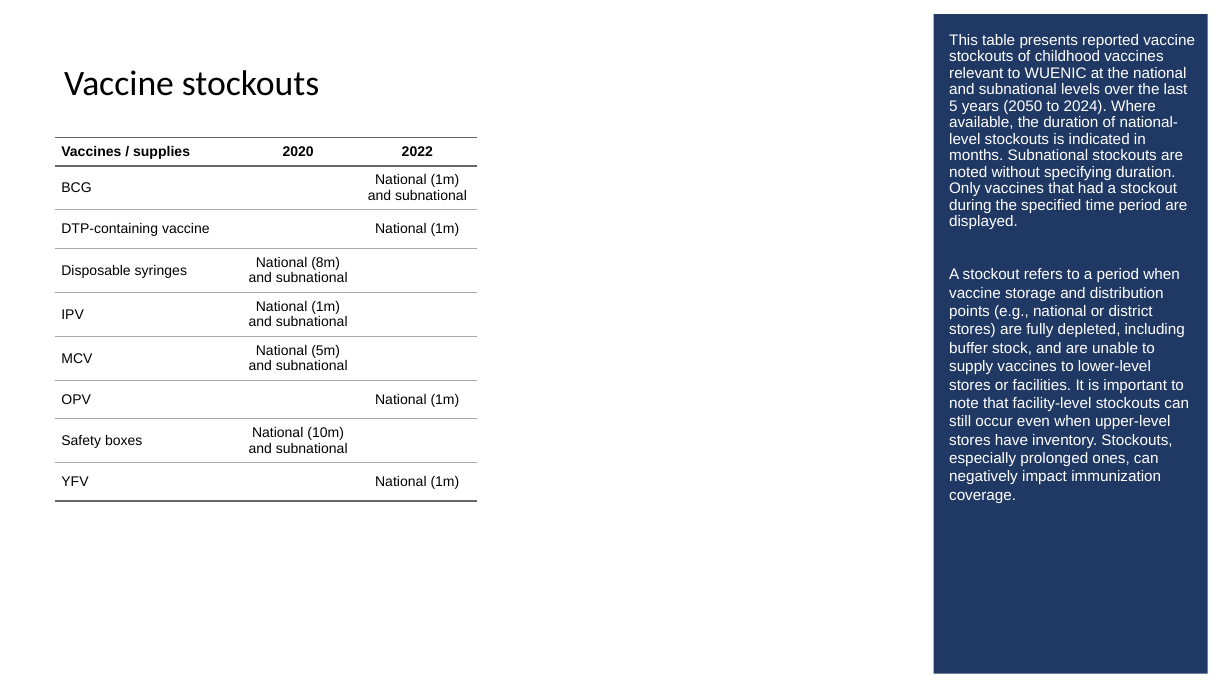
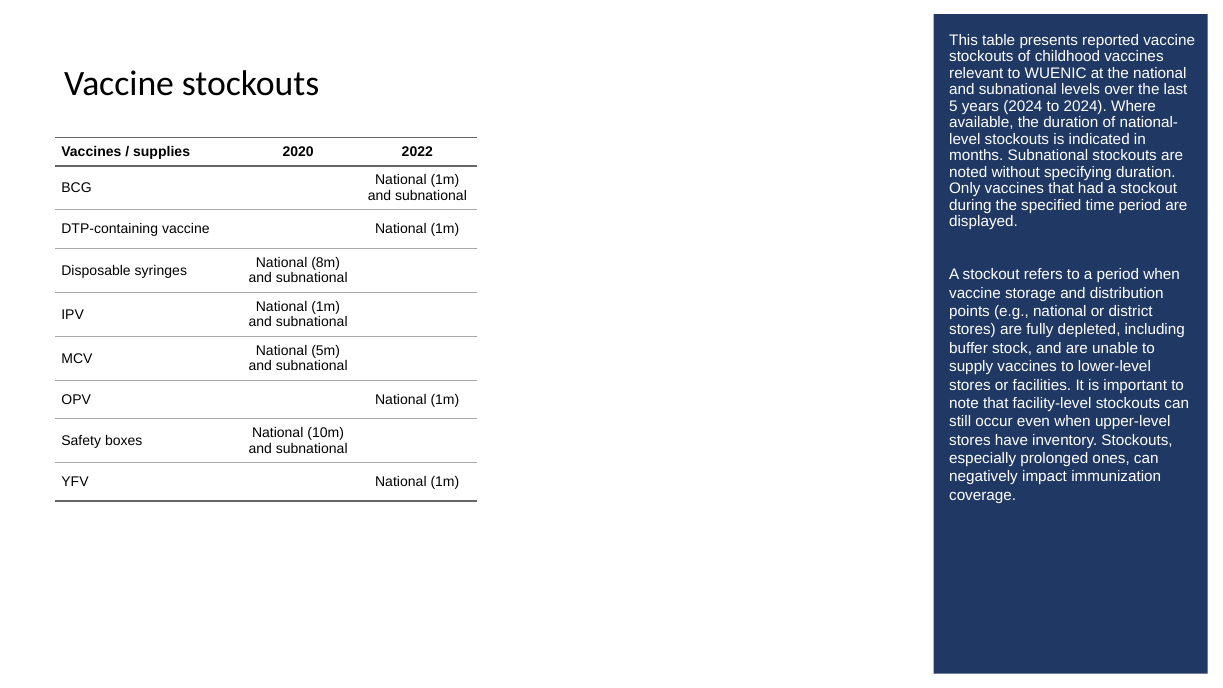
years 2050: 2050 -> 2024 (1023, 106)
